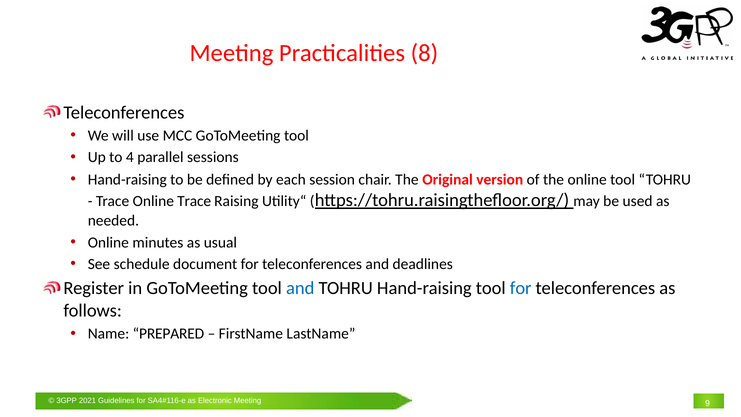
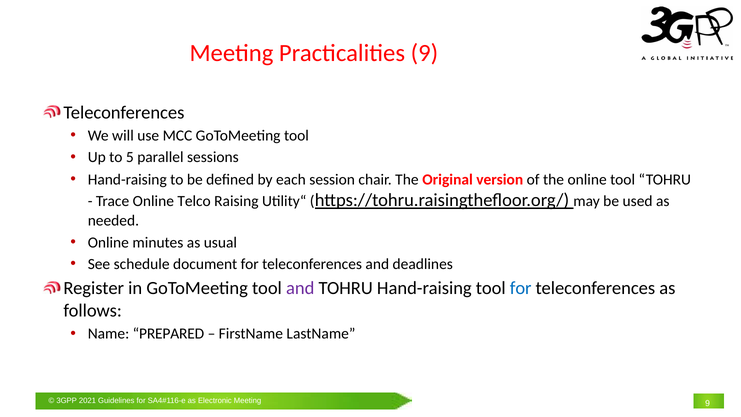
Practicalities 8: 8 -> 9 (424, 53)
4: 4 -> 5 (130, 157)
Online Trace: Trace -> Telco (194, 201)
and colour: blue -> purple (300, 288)
